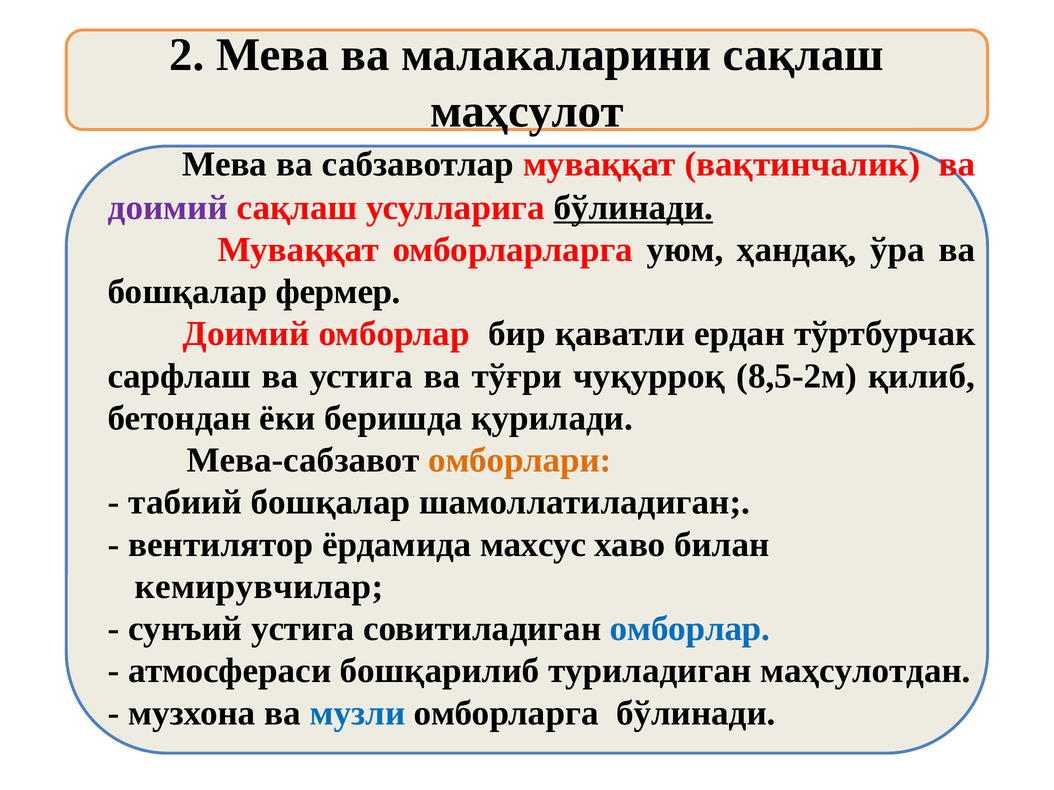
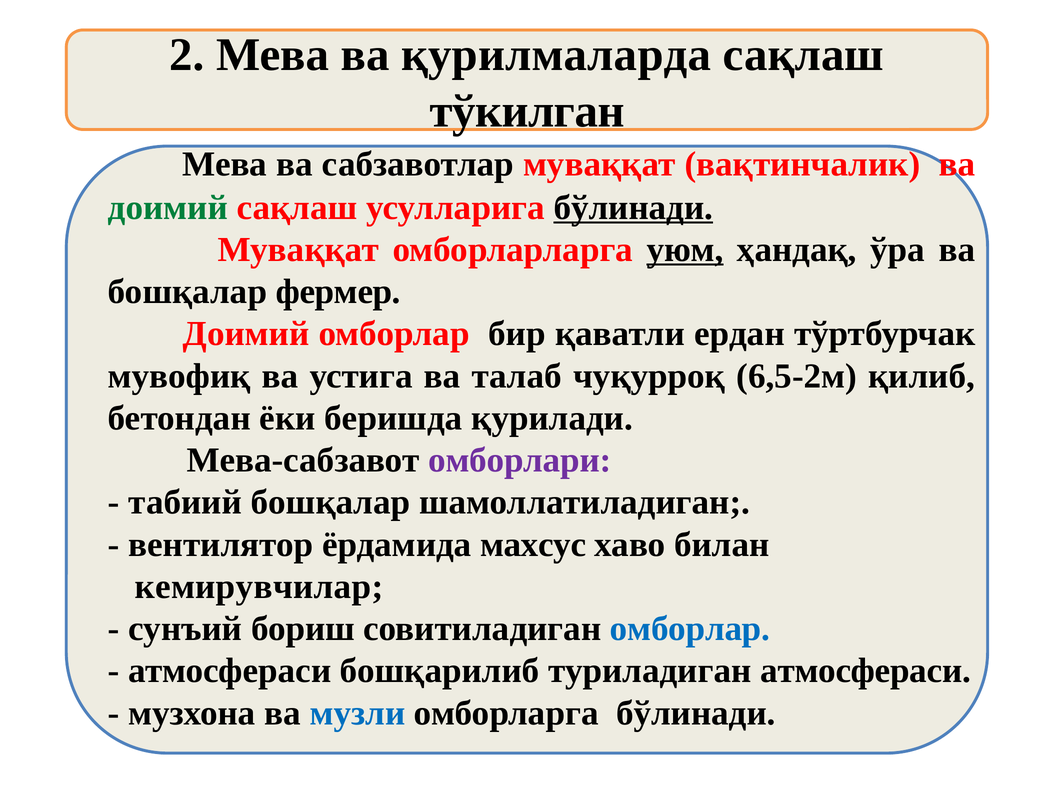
малакаларини: малакаларини -> қурилмаларда (556, 55)
маҳсулот: маҳсулот -> тўкилган (527, 111)
доимий colour: purple -> green (168, 208)
уюм underline: none -> present (685, 250)
сарфлаш: сарфлаш -> мувофиқ (179, 376)
тўғри: тўғри -> талаб (517, 376)
8,5-2м: 8,5-2м -> 6,5-2м (797, 376)
омборлари colour: orange -> purple (520, 461)
сунъий устига: устига -> бориш (303, 629)
туриладиган маҳсулотдан: маҳсулотдан -> атмосфераси (866, 671)
